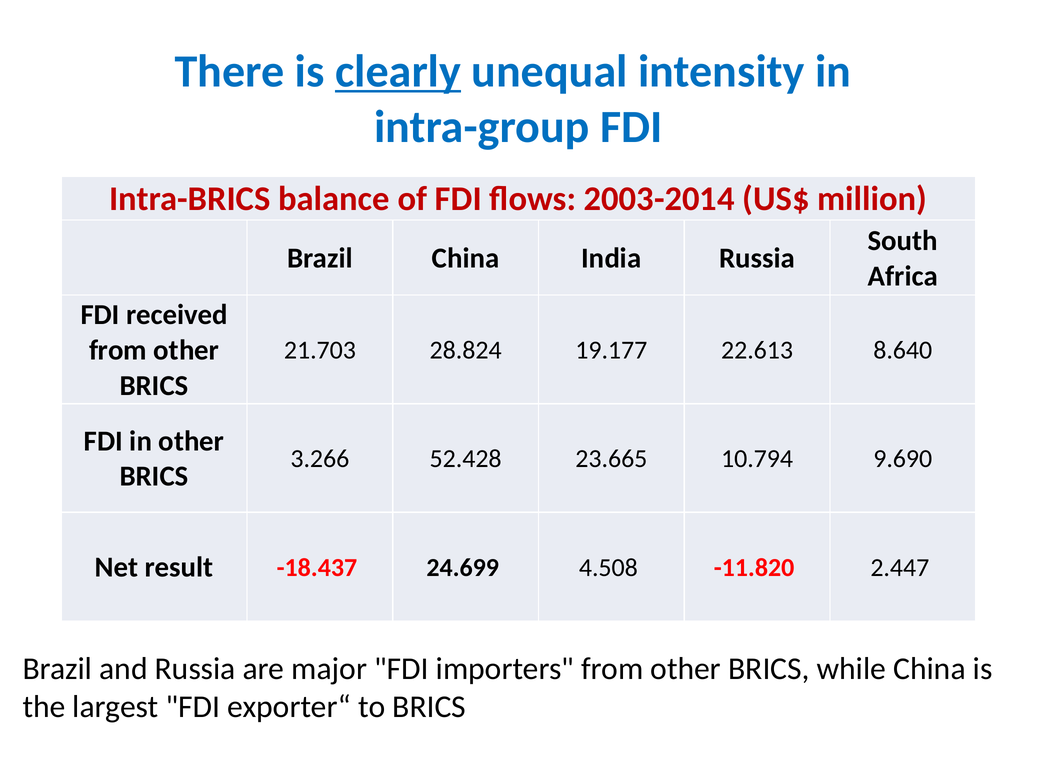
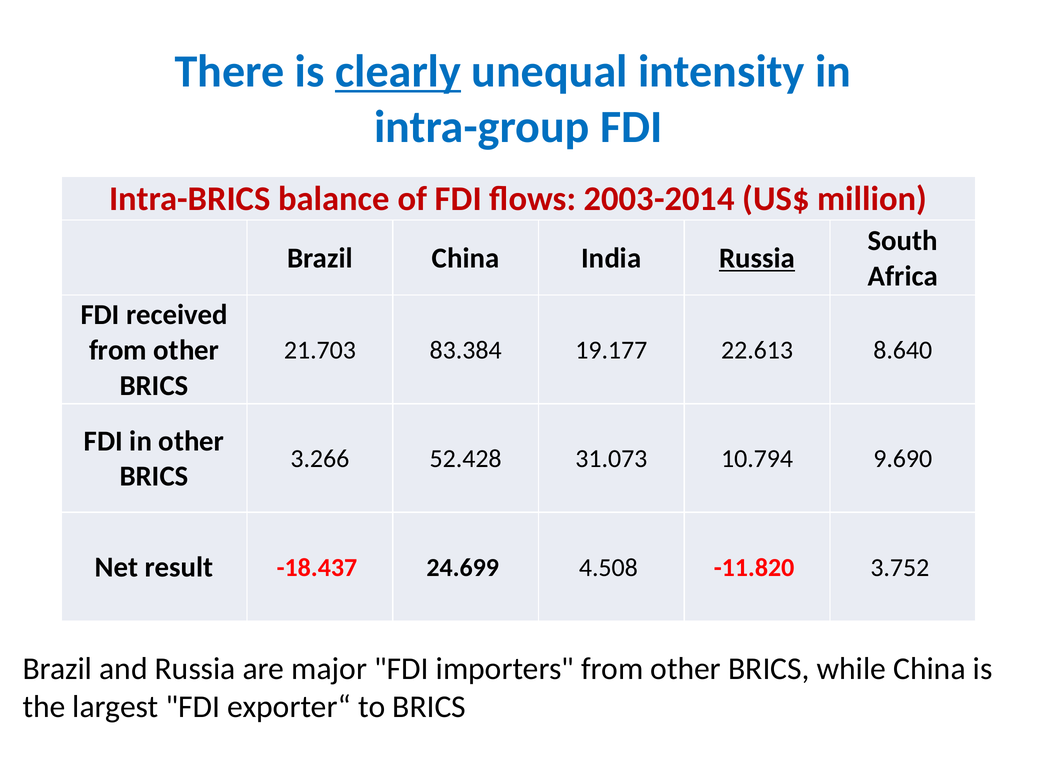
Russia underline: none -> present (757, 258)
28.824: 28.824 -> 83.384 (466, 350)
23.665: 23.665 -> 31.073 (611, 459)
2.447: 2.447 -> 3.752 (900, 567)
